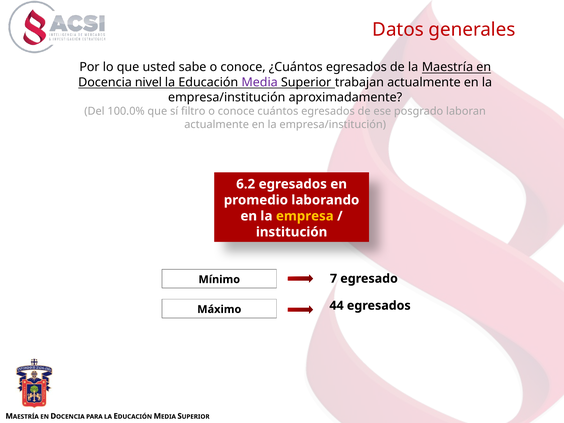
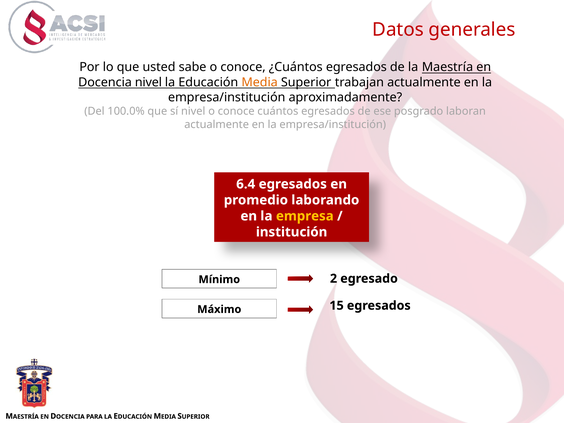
Media colour: purple -> orange (260, 82)
sí filtro: filtro -> nivel (193, 111)
6.2: 6.2 -> 6.4 (246, 184)
7: 7 -> 2 (334, 279)
44: 44 -> 15 (337, 306)
